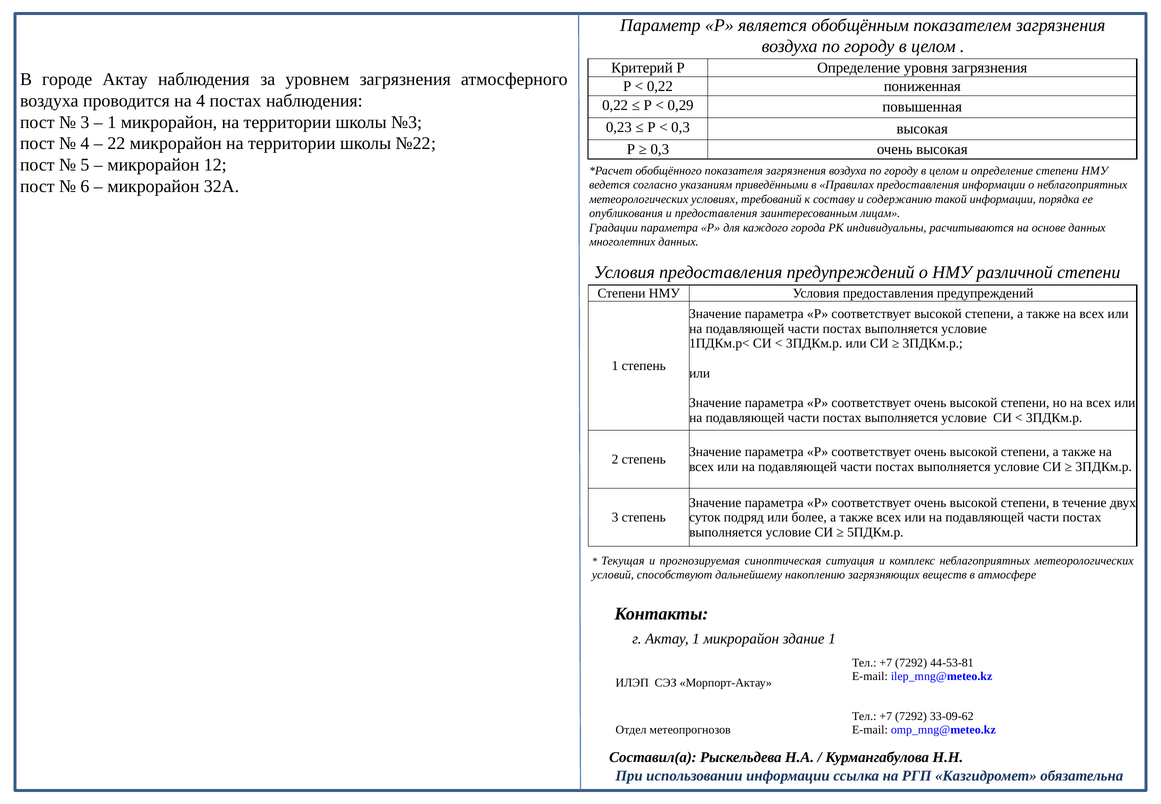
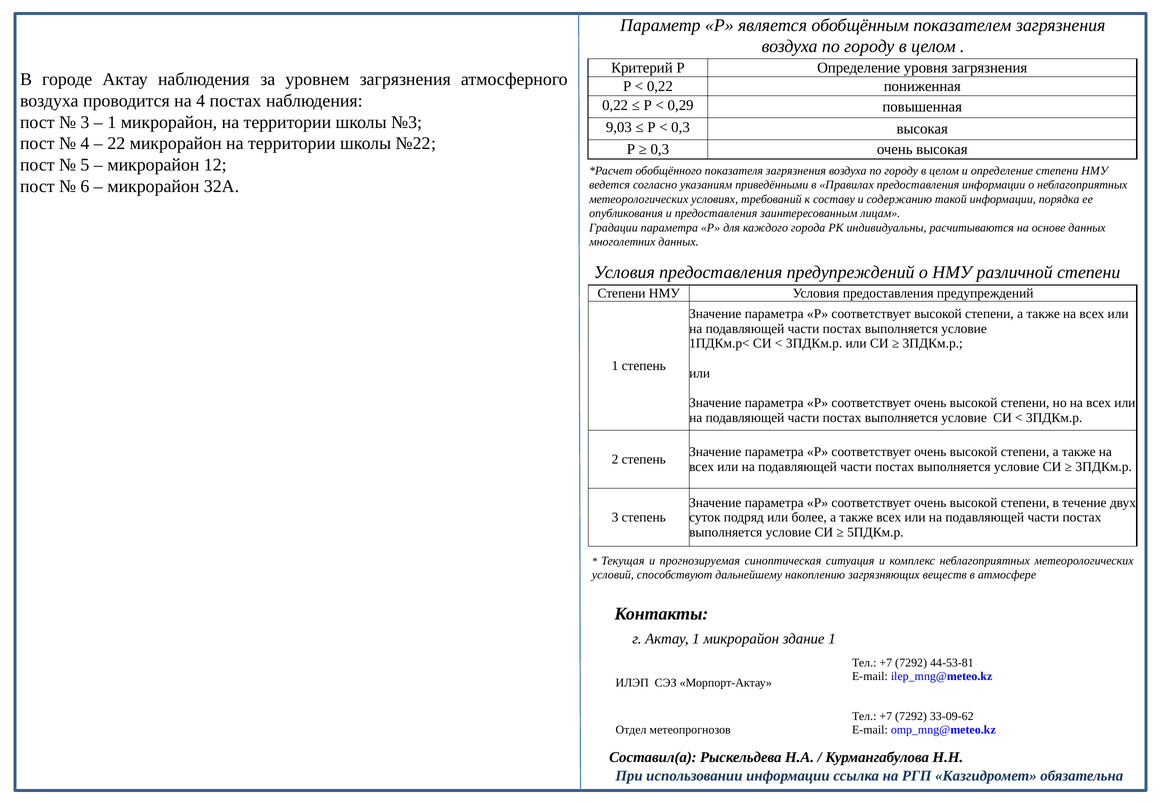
0,23: 0,23 -> 9,03 (619, 127)
